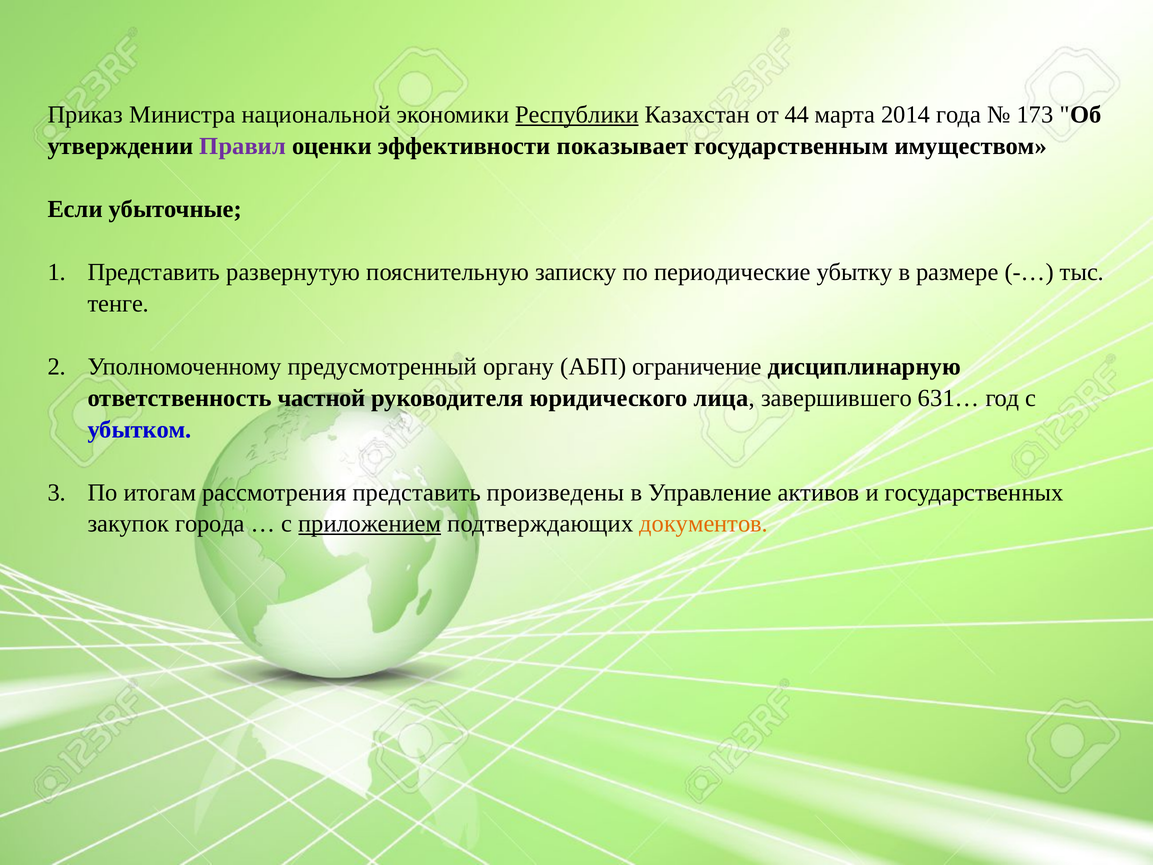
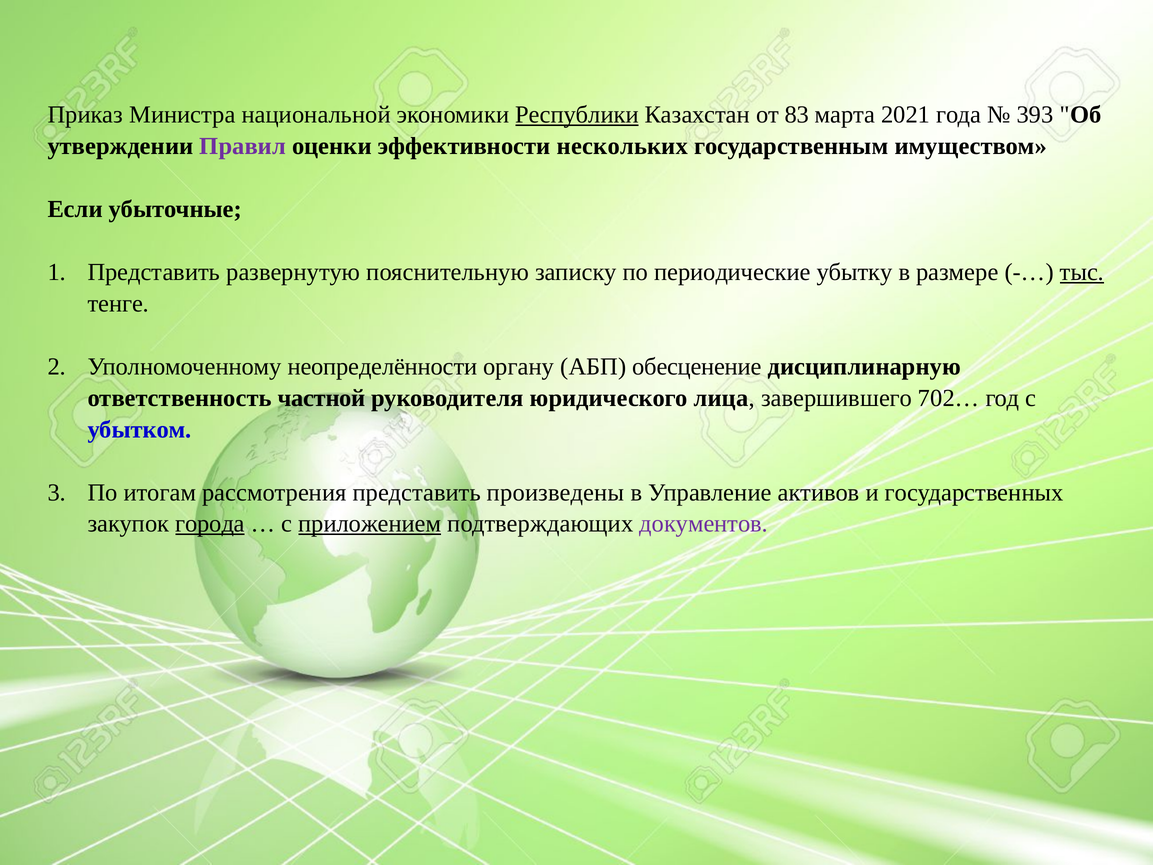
44: 44 -> 83 (797, 115)
2014: 2014 -> 2021 (906, 115)
173: 173 -> 393 (1035, 115)
показывает: показывает -> нескольких (622, 146)
тыс underline: none -> present (1082, 272)
предусмотренный: предусмотренный -> неопределённости (382, 366)
ограничение: ограничение -> обесценение (697, 366)
631…: 631… -> 702… (949, 398)
города underline: none -> present (210, 524)
документов colour: orange -> purple (704, 524)
